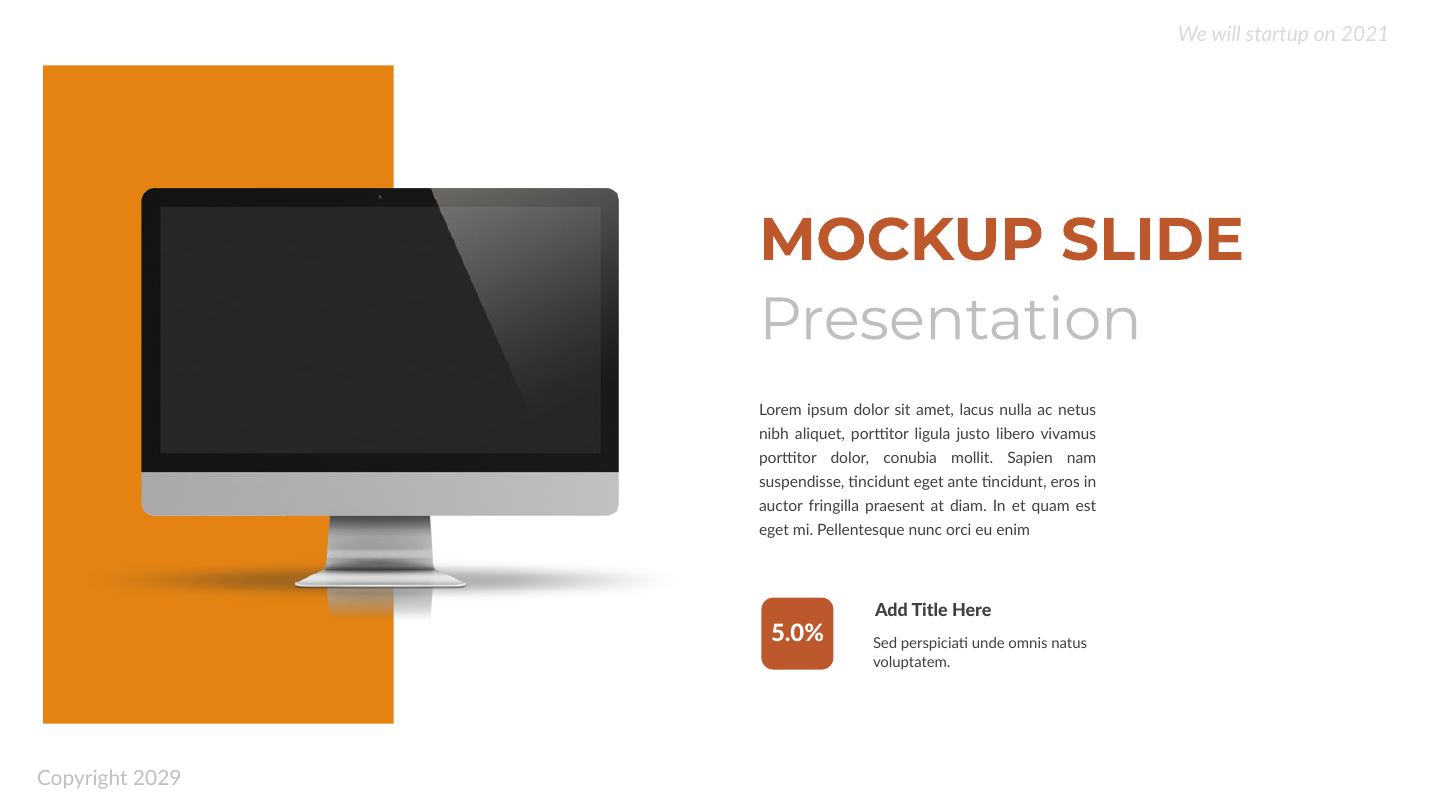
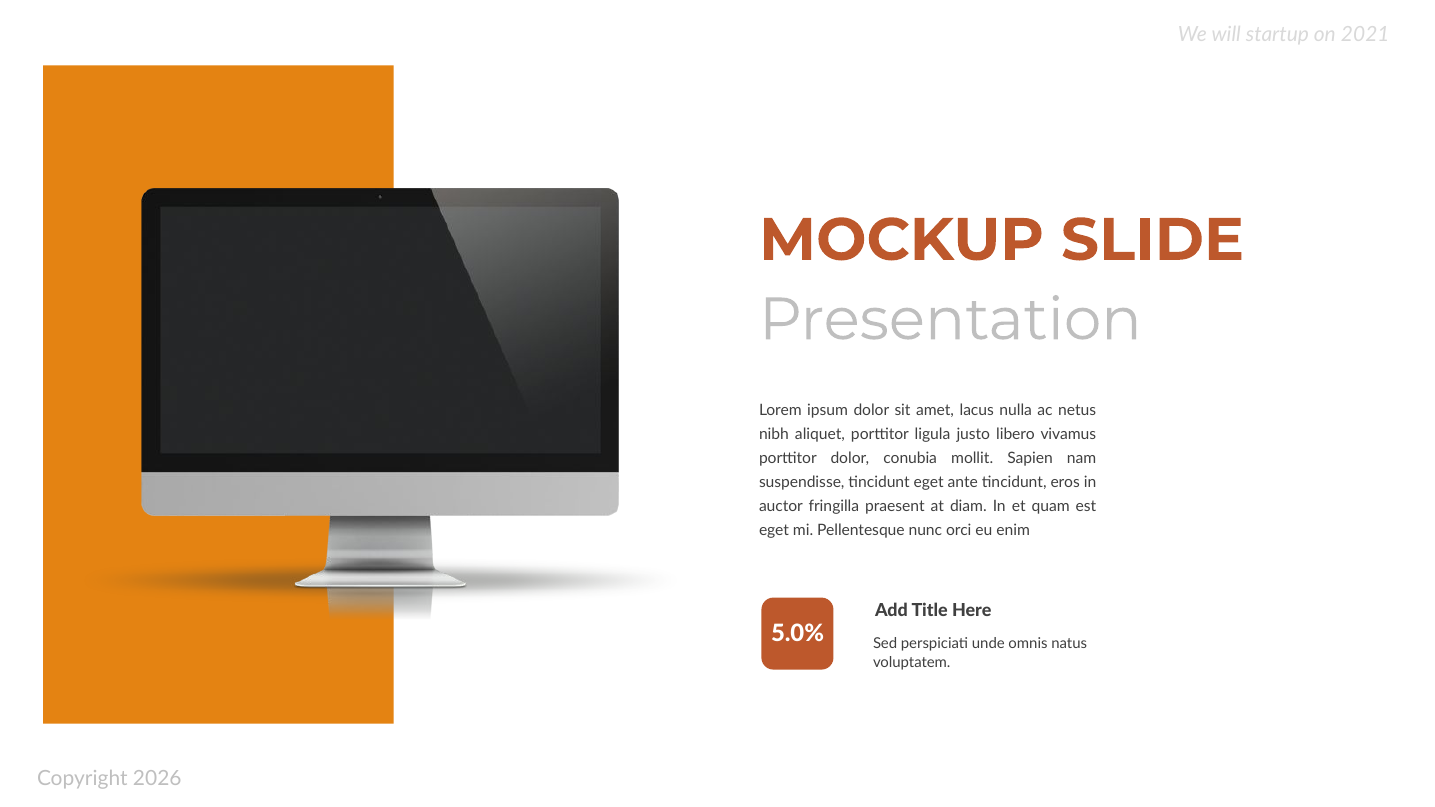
2029: 2029 -> 2026 (157, 779)
